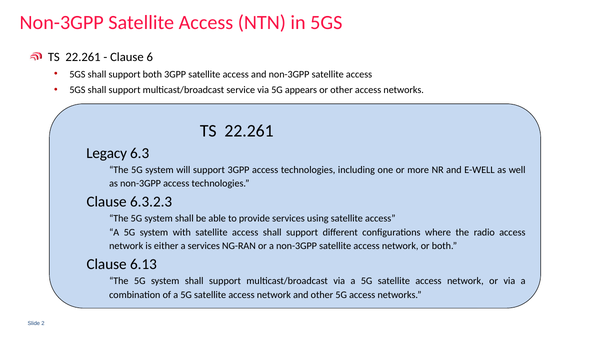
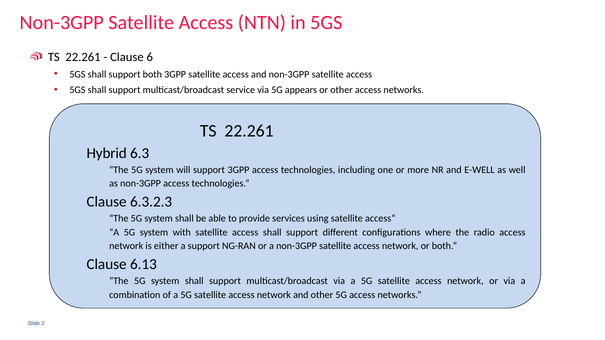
Legacy: Legacy -> Hybrid (107, 153)
a services: services -> support (204, 246)
